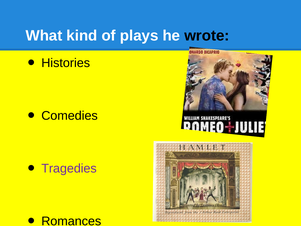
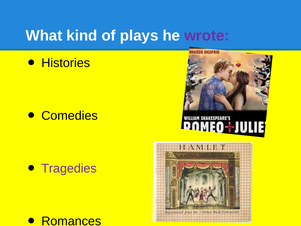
wrote colour: black -> purple (207, 36)
